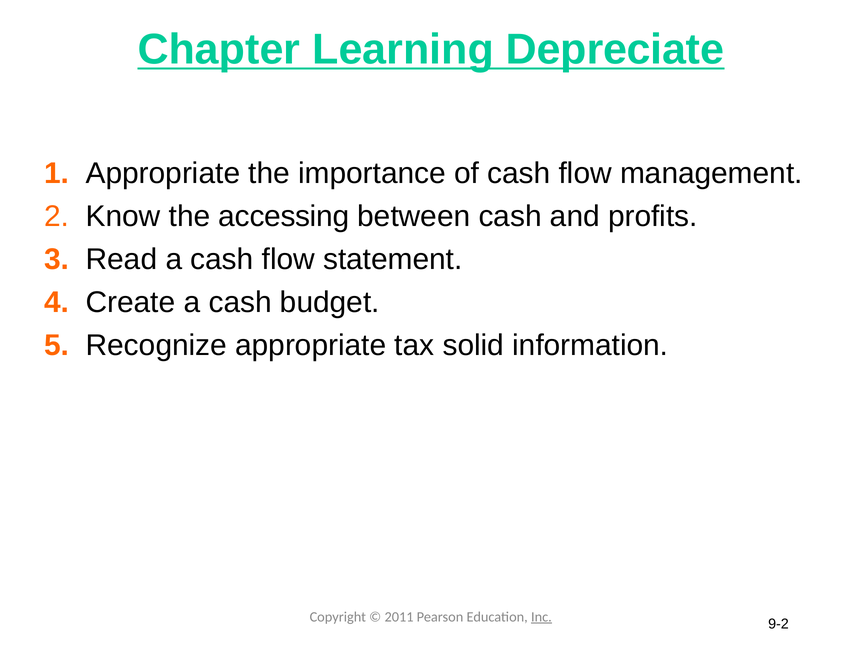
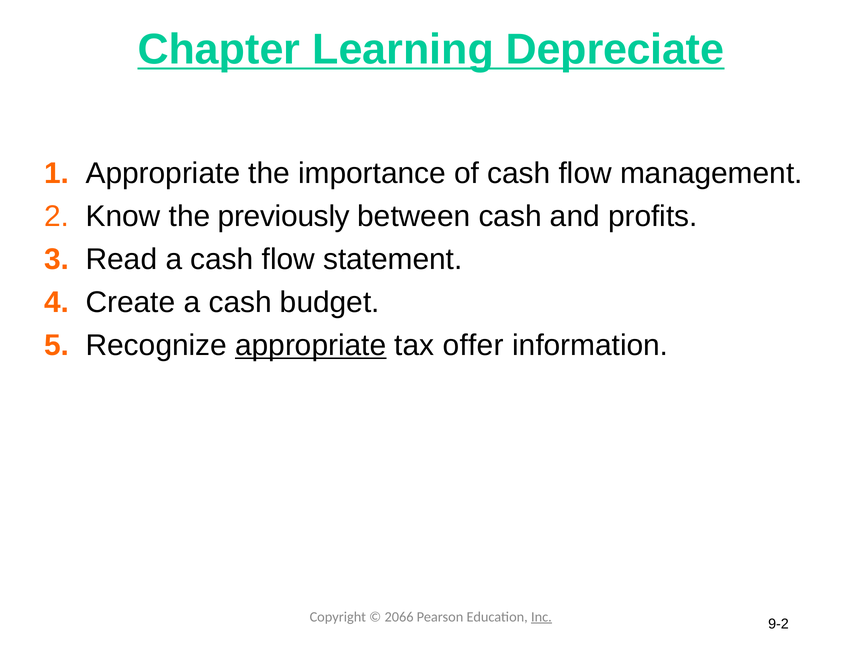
accessing: accessing -> previously (284, 216)
appropriate underline: none -> present (311, 346)
solid: solid -> offer (473, 346)
2011: 2011 -> 2066 (399, 617)
